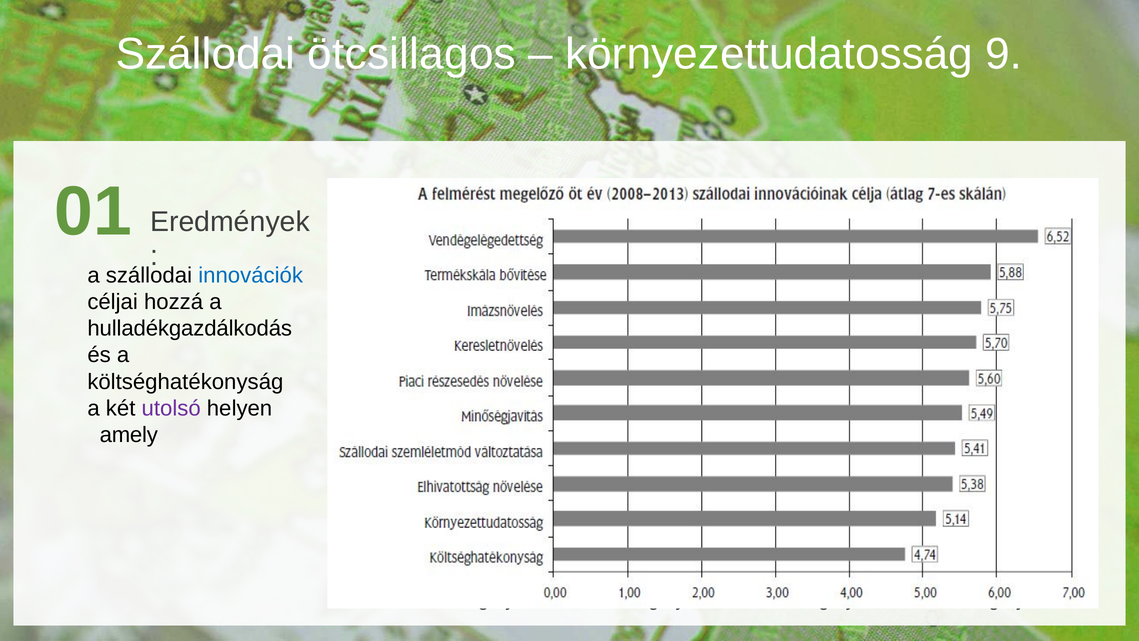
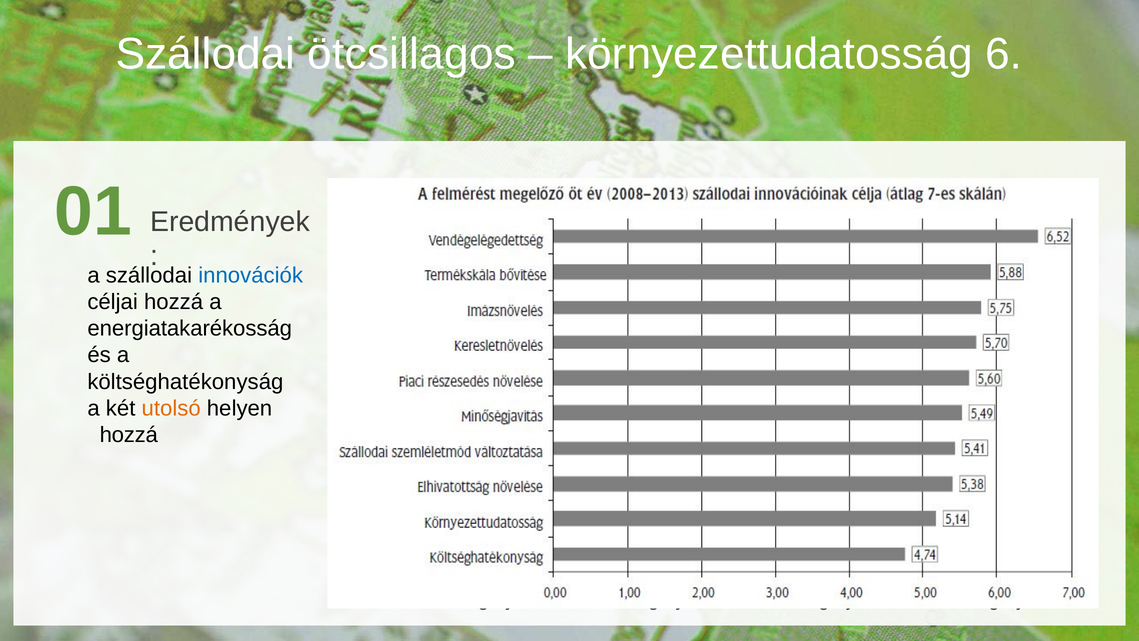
környezettudatosság 9: 9 -> 6 (1004, 54)
hulladékgazdálkodás: hulladékgazdálkodás -> energiatakarékosság (190, 328)
utolsó colour: purple -> orange (171, 408)
amely: amely -> hozzá (129, 435)
